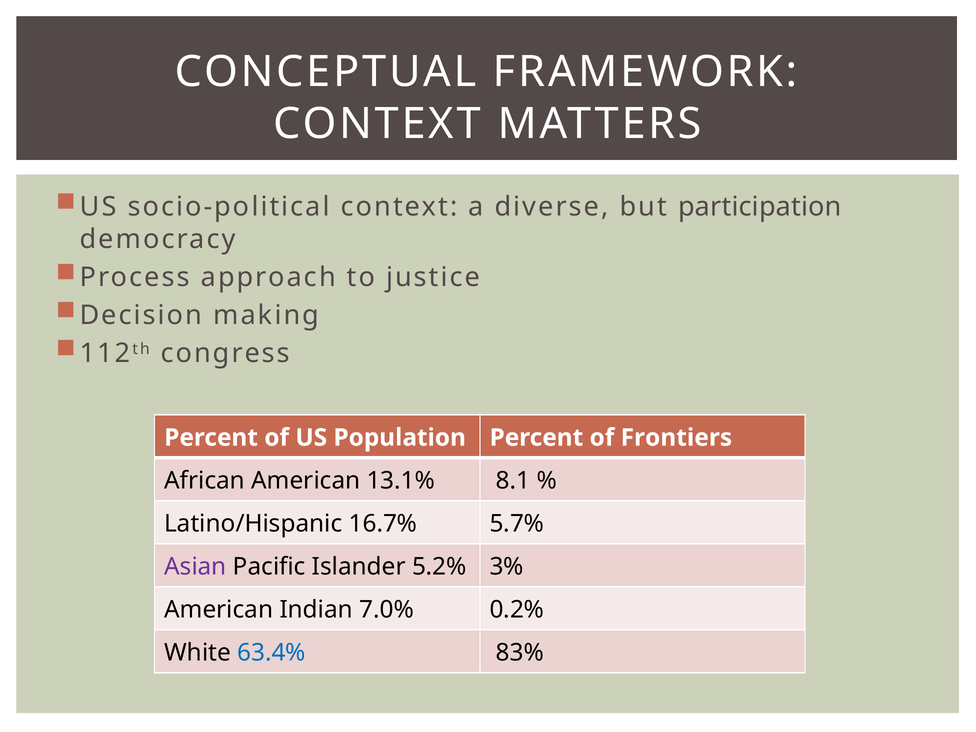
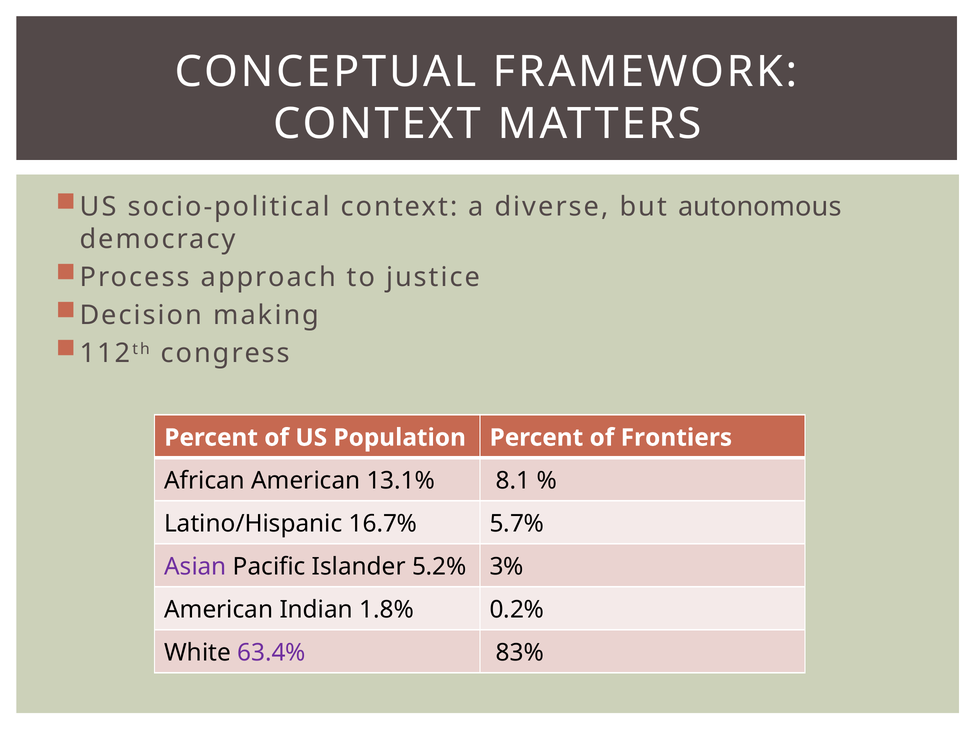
participation: participation -> autonomous (760, 207)
7.0%: 7.0% -> 1.8% (387, 610)
63.4% colour: blue -> purple (271, 653)
